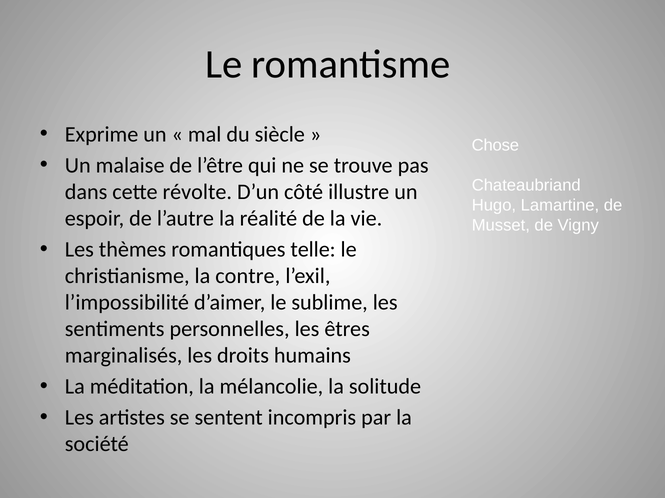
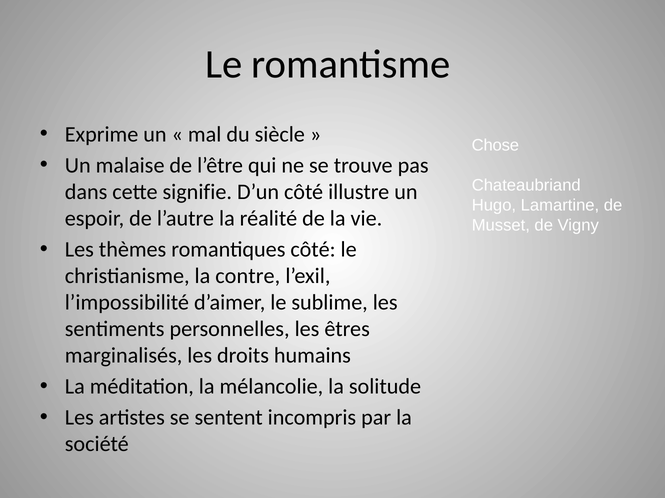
révolte: révolte -> signifie (197, 192)
romantiques telle: telle -> côté (313, 250)
